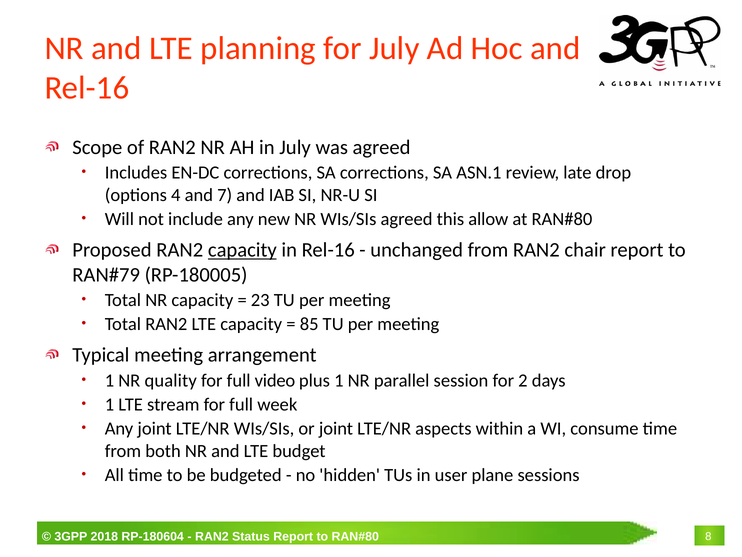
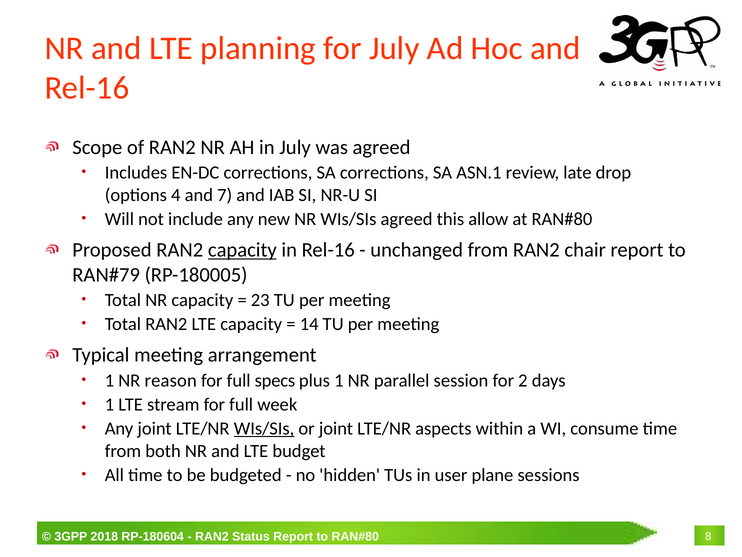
85: 85 -> 14 (309, 324)
quality: quality -> reason (171, 380)
video: video -> specs (275, 380)
WIs/SIs underline: none -> present (264, 428)
